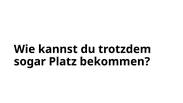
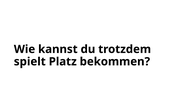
sogar: sogar -> spielt (30, 62)
